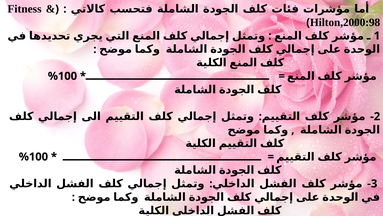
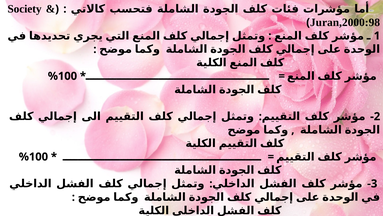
Fitness: Fitness -> Society (25, 9)
Hilton,2000:98: Hilton,2000:98 -> Juran,2000:98 (345, 22)
